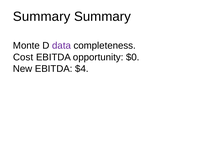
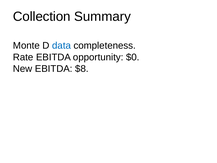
Summary: Summary -> Collection (42, 16)
data colour: purple -> blue (62, 46)
Cost: Cost -> Rate (23, 57)
$4: $4 -> $8 (82, 69)
